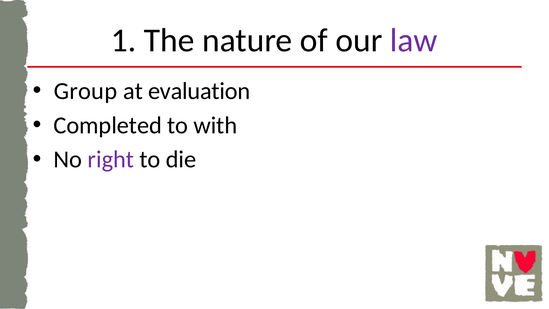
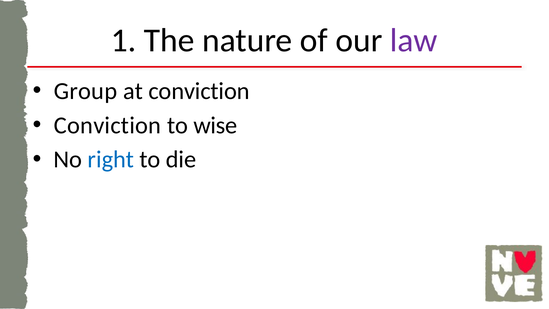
at evaluation: evaluation -> conviction (199, 91)
Completed: Completed -> Conviction (108, 125)
with: with -> wise (215, 125)
right colour: purple -> blue (111, 160)
